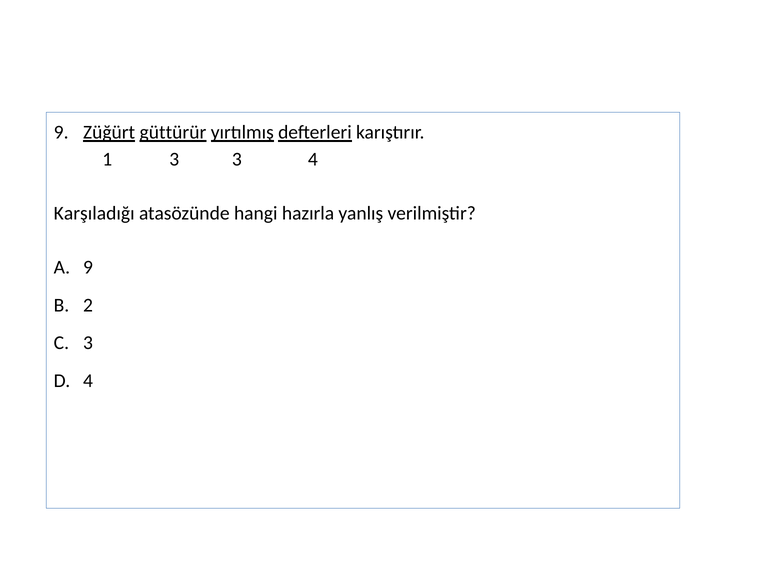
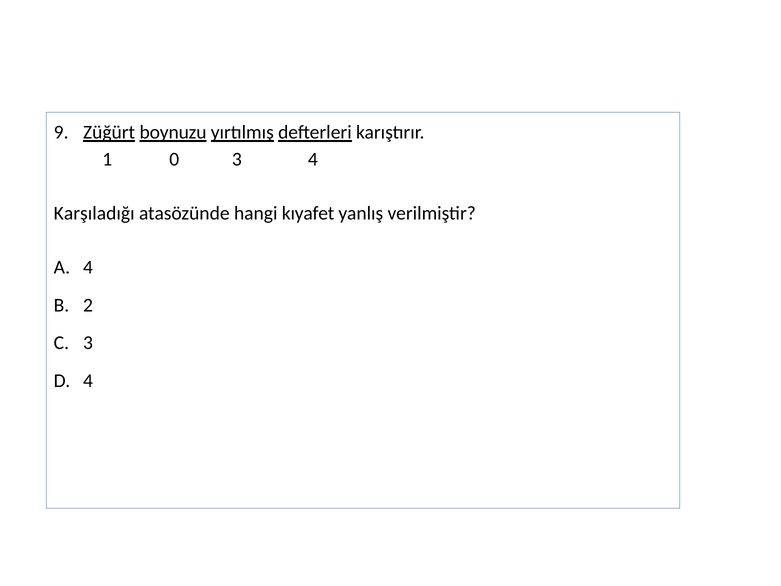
güttürür: güttürür -> boynuzu (173, 132)
1 3: 3 -> 0 (174, 159)
hazırla: hazırla -> kıyafet (308, 213)
9: 9 -> 4 (88, 267)
